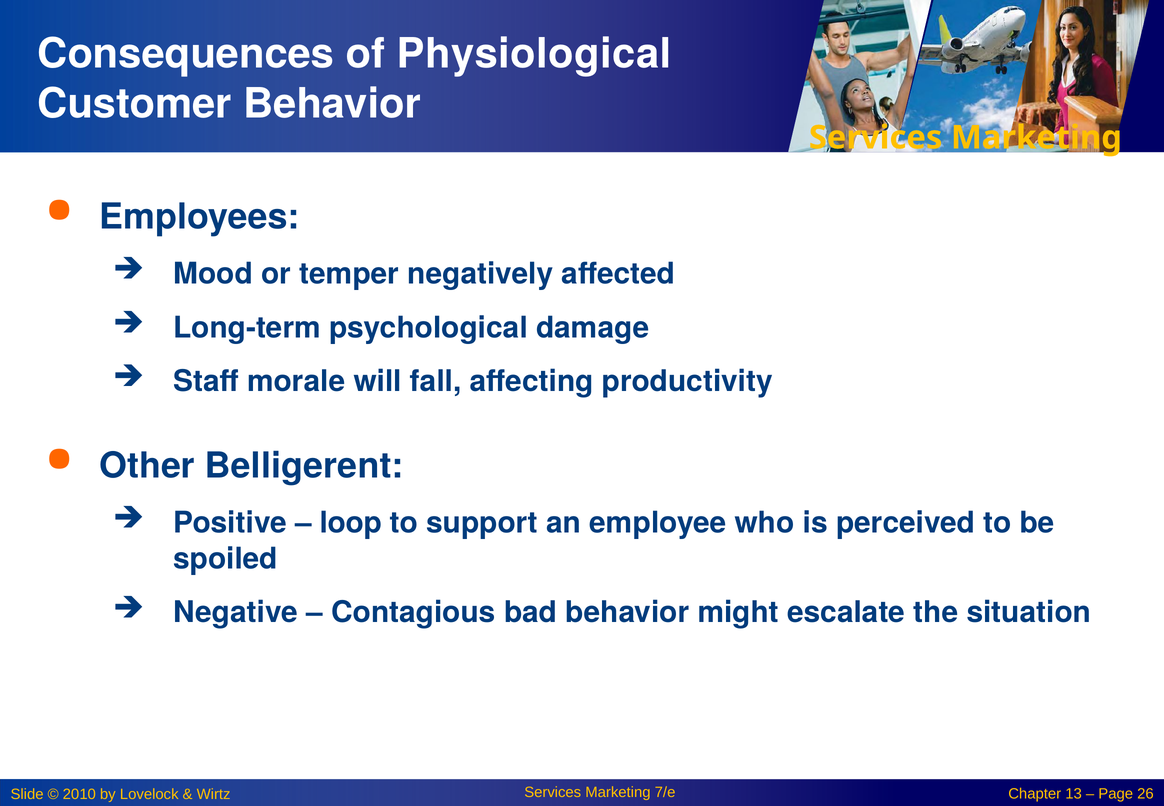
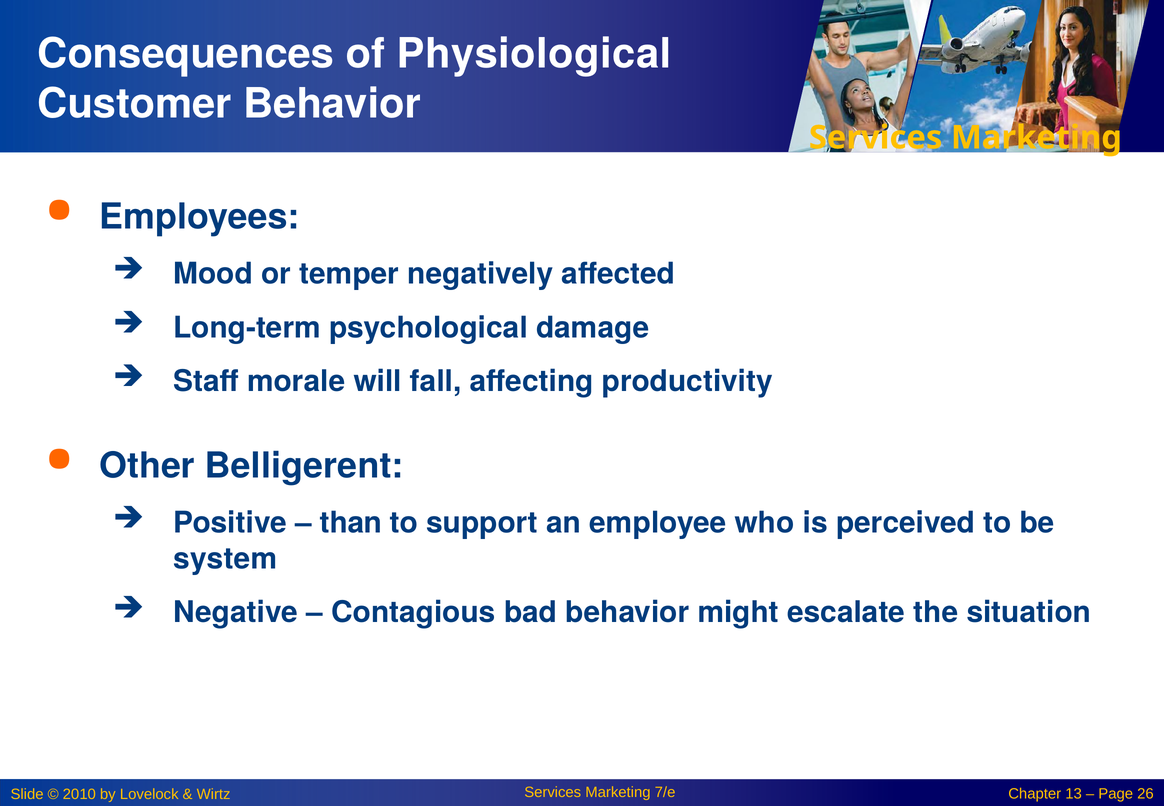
loop: loop -> than (351, 523)
spoiled: spoiled -> system (225, 559)
